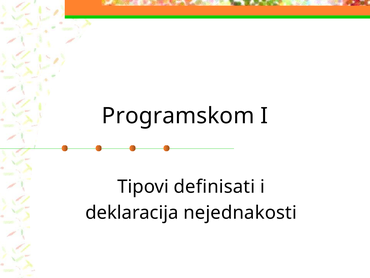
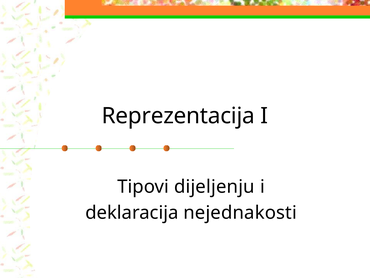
Programskom: Programskom -> Reprezentacija (178, 116)
definisati: definisati -> dijeljenju (214, 186)
